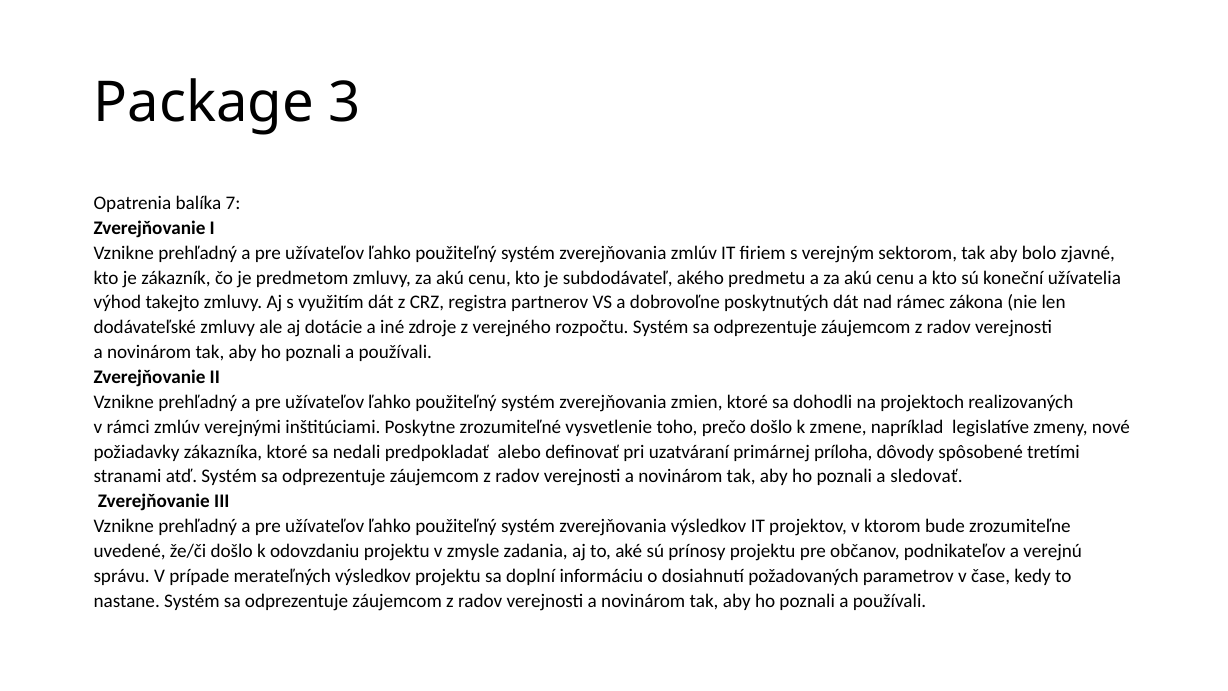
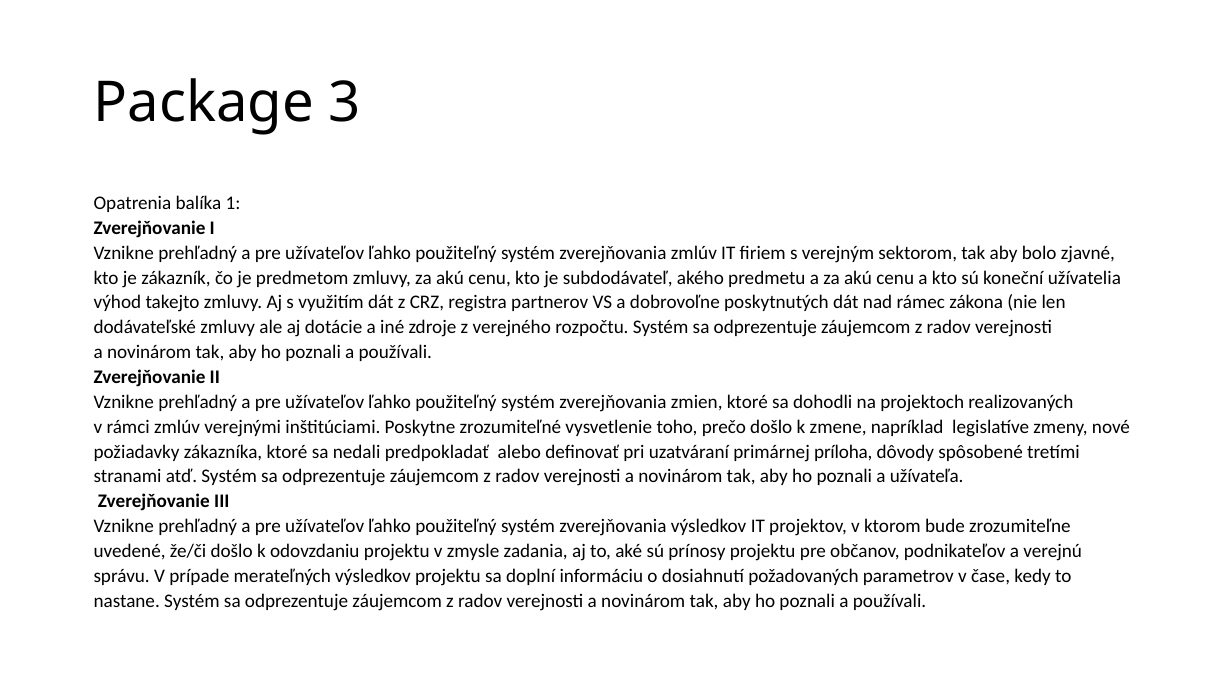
7: 7 -> 1 (233, 203)
sledovať: sledovať -> užívateľa (927, 476)
